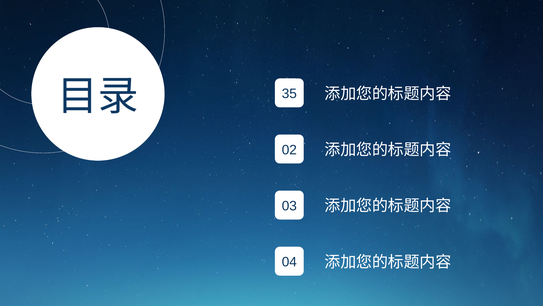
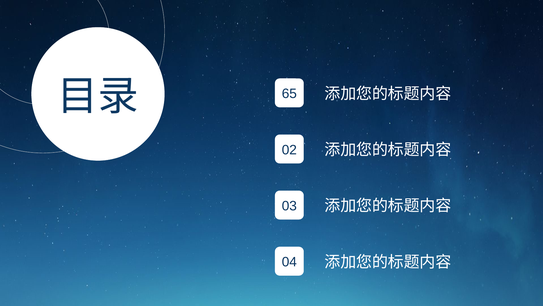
35: 35 -> 65 (289, 94)
